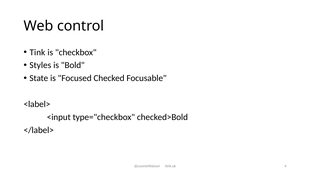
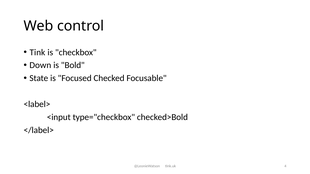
Styles: Styles -> Down (40, 65)
